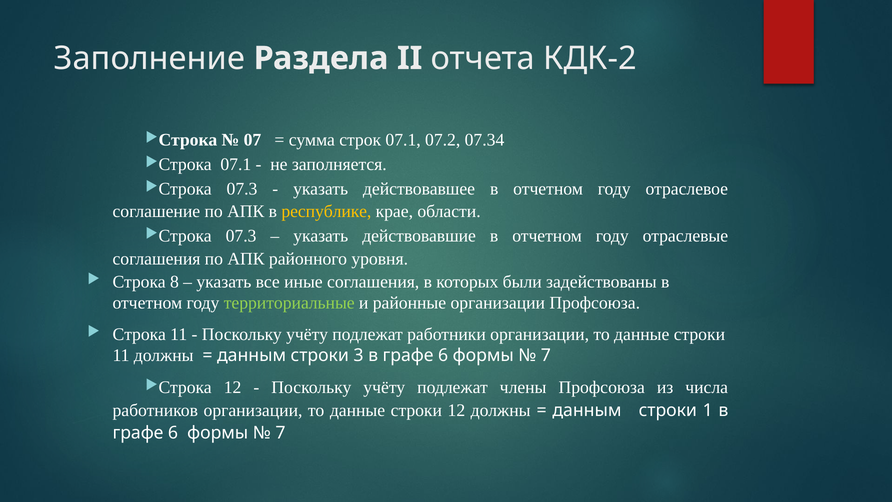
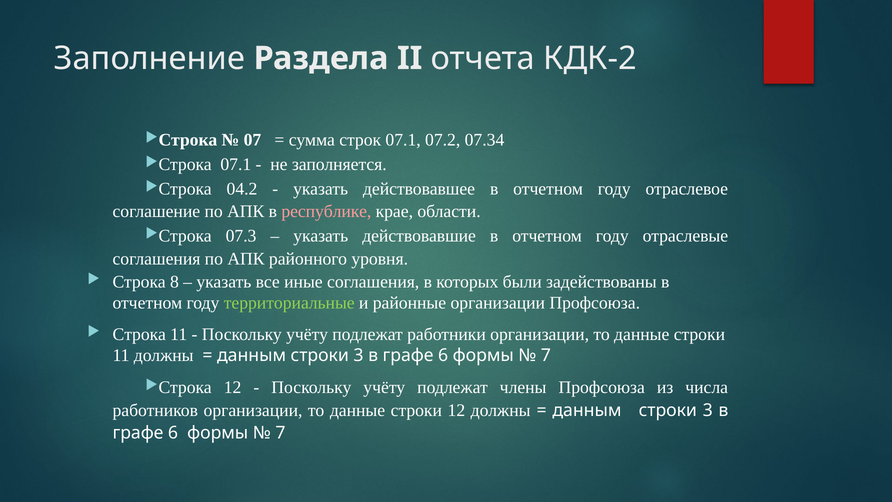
07.3: 07.3 -> 04.2 (242, 189)
республике colour: yellow -> pink (326, 211)
1: 1 -> 3 (708, 410)
